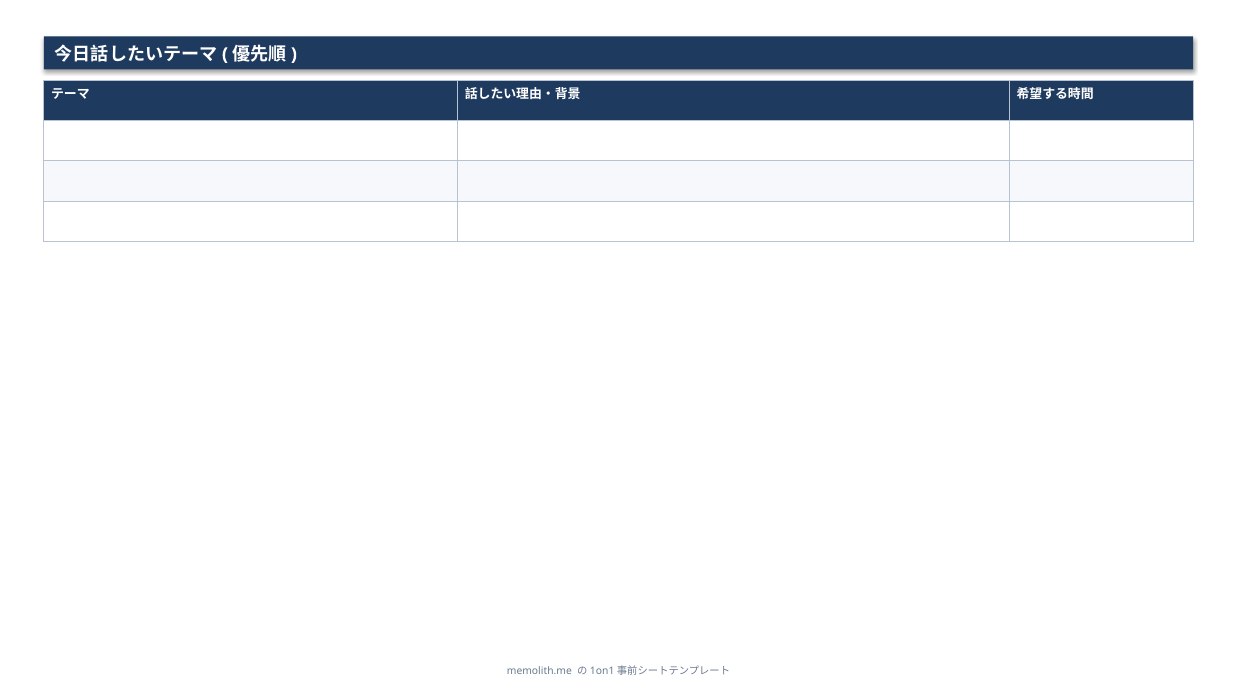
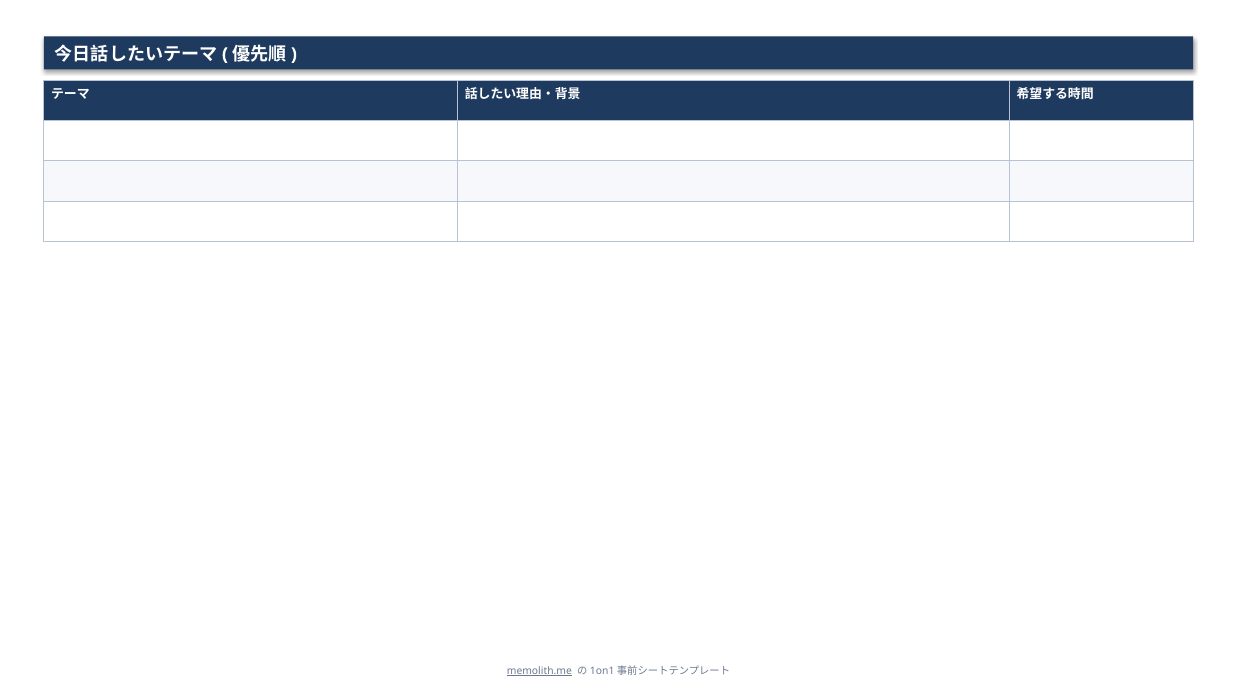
memolith.me underline: none -> present (539, 671)
